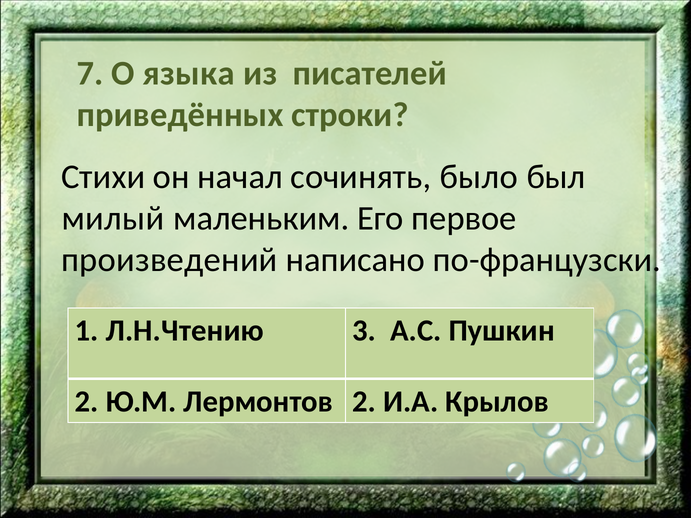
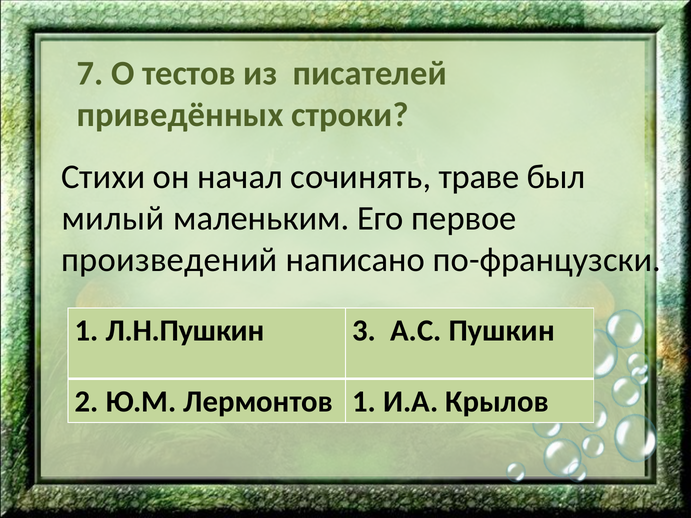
языка: языка -> тестов (189, 73)
было: было -> траве (479, 177)
Л.Н.Чтению: Л.Н.Чтению -> Л.Н.Пушкин (185, 331)
Лермонтов 2: 2 -> 1 (364, 402)
